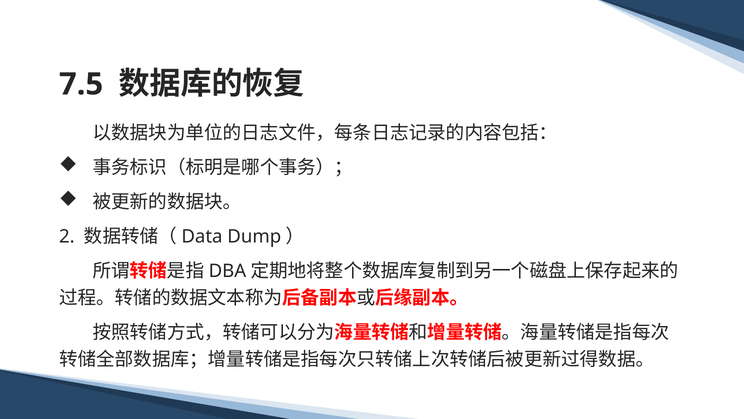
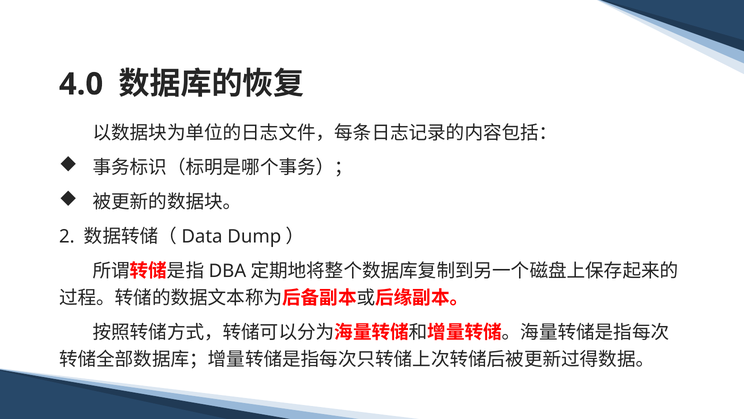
7.5: 7.5 -> 4.0 (81, 84)
